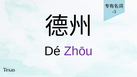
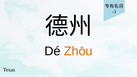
Zhōu colour: purple -> orange (78, 51)
